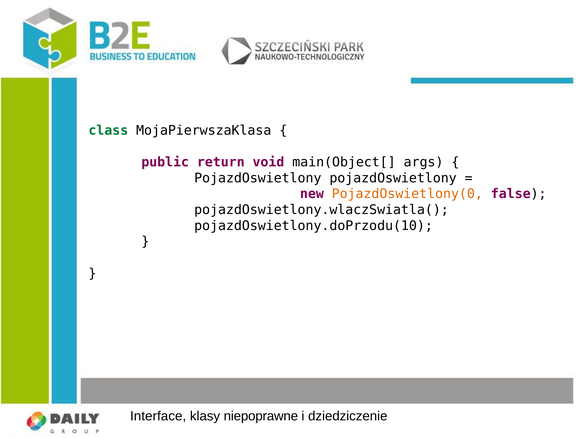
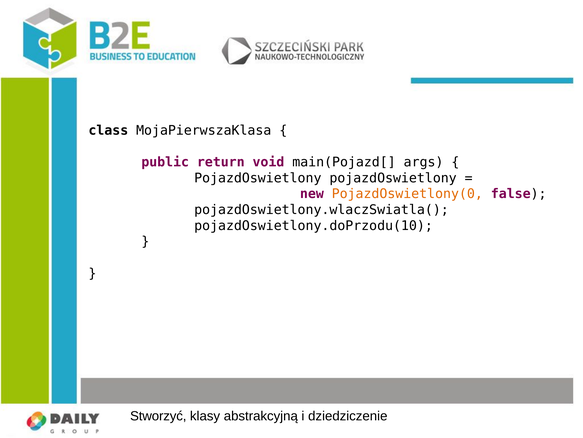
class colour: green -> black (108, 130)
main(Object[: main(Object[ -> main(Pojazd[ (344, 162)
Interface: Interface -> Stworzyć (158, 415)
niepoprawne: niepoprawne -> abstrakcyjną (261, 415)
